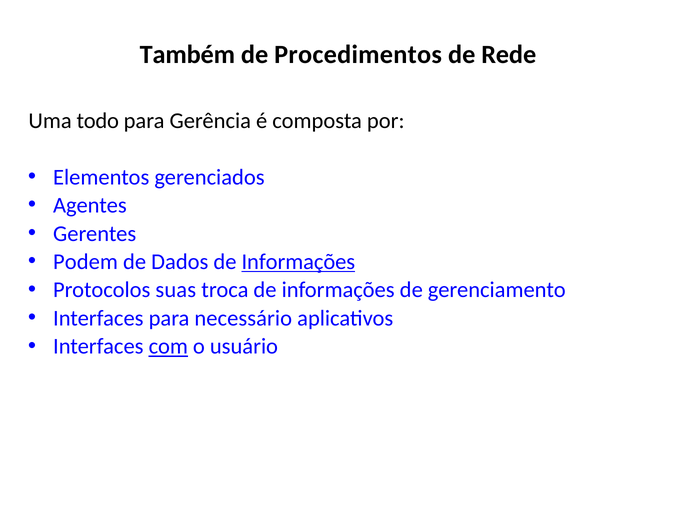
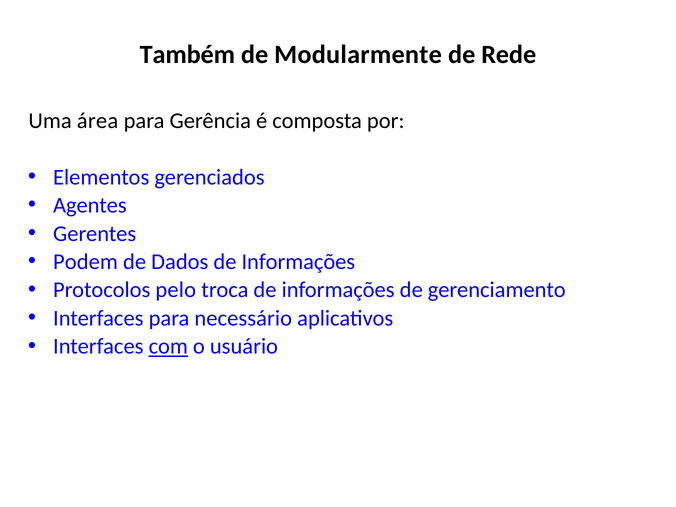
Procedimentos: Procedimentos -> Modularmente (358, 55)
todo: todo -> área (98, 121)
Informações underline: present -> none (298, 262)
suas: suas -> pelo (176, 290)
